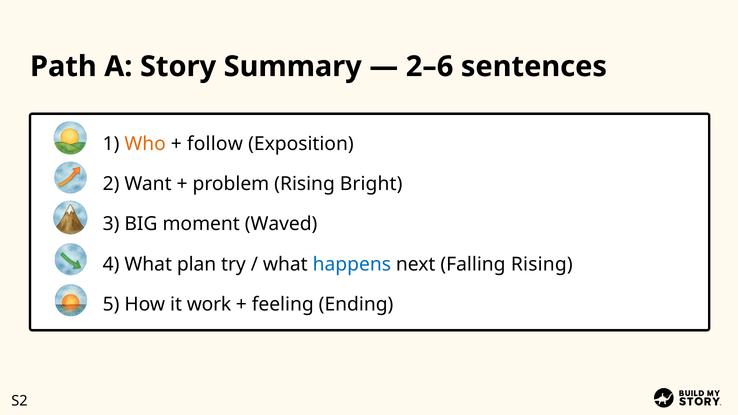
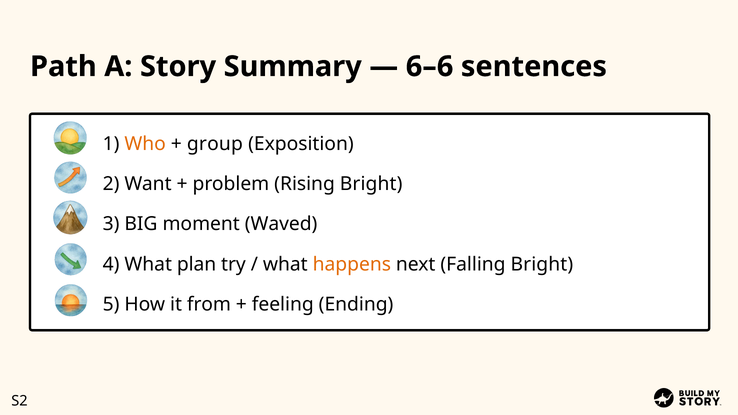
2–6: 2–6 -> 6–6 (430, 67)
follow: follow -> group (215, 144)
happens colour: blue -> orange (352, 264)
Falling Rising: Rising -> Bright (542, 264)
work: work -> from (209, 305)
